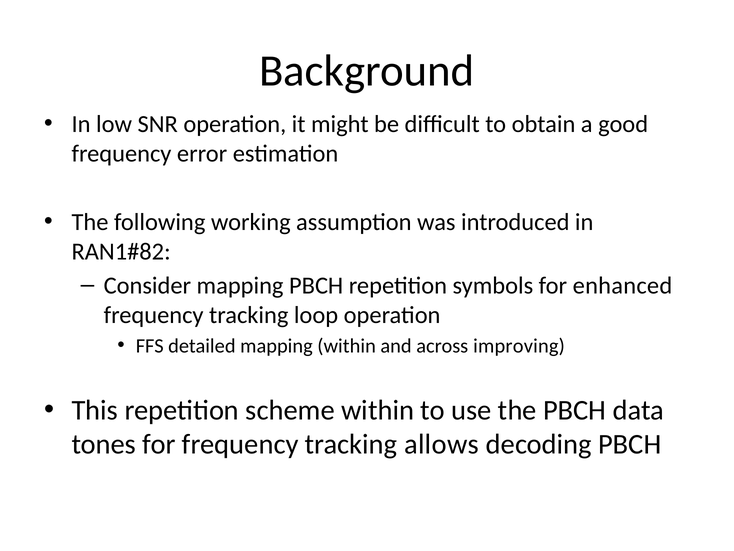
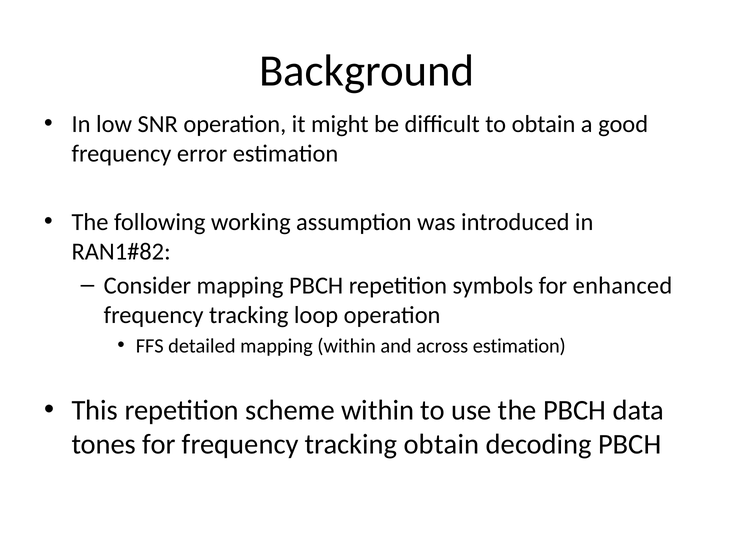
across improving: improving -> estimation (519, 346)
tracking allows: allows -> obtain (442, 444)
